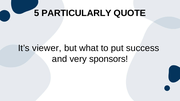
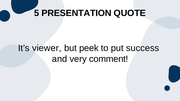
PARTICULARLY: PARTICULARLY -> PRESENTATION (76, 13)
what: what -> peek (89, 48)
sponsors: sponsors -> comment (109, 59)
